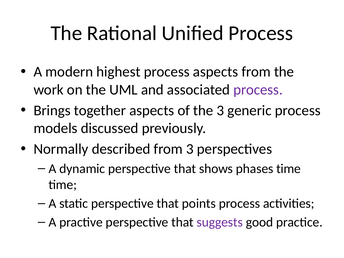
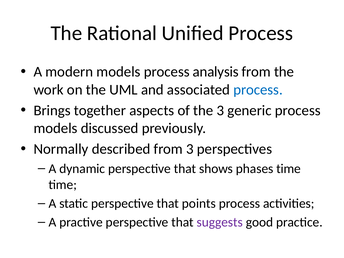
modern highest: highest -> models (118, 72)
process aspects: aspects -> analysis (216, 72)
process colour: purple -> blue (258, 90)
